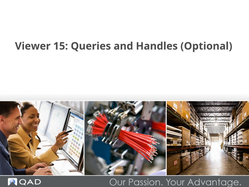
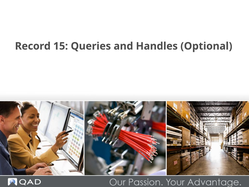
Viewer: Viewer -> Record (33, 46)
